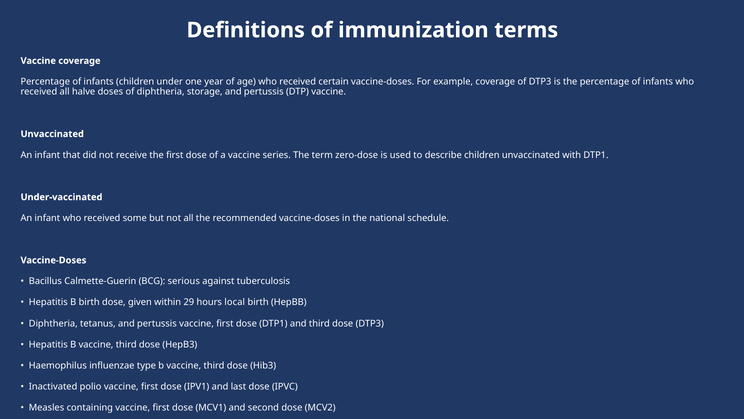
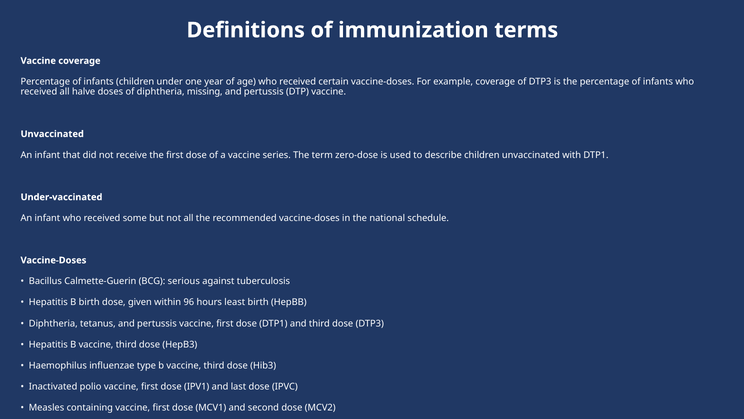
storage: storage -> missing (205, 92)
29: 29 -> 96 (189, 302)
local: local -> least (235, 302)
